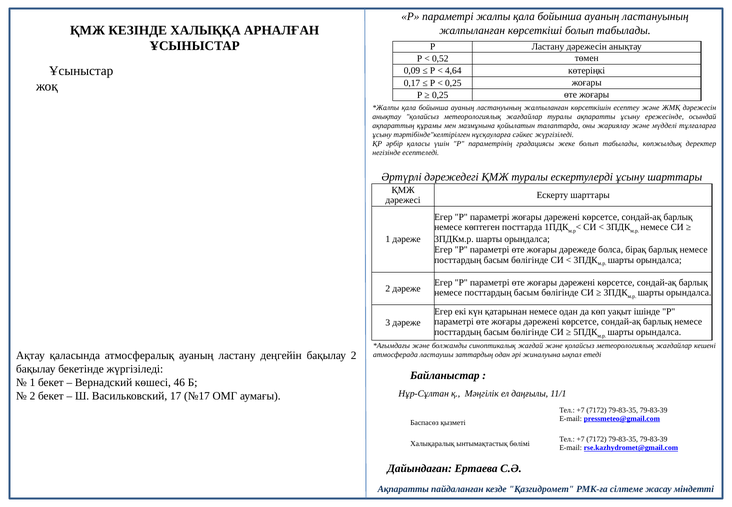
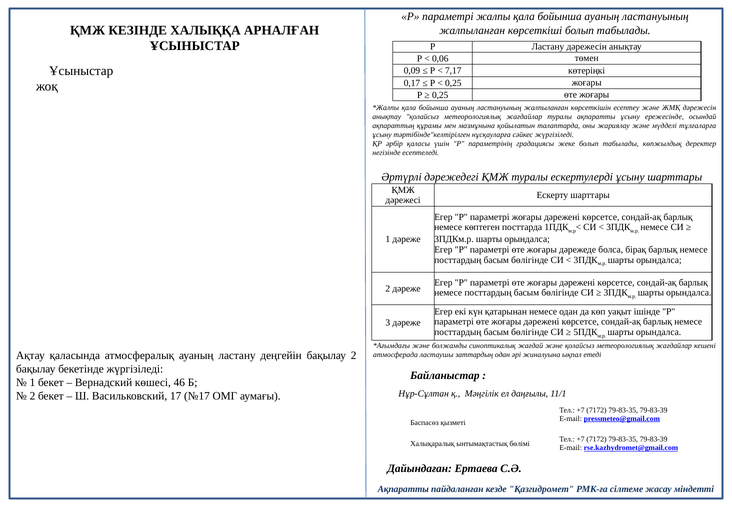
0,52: 0,52 -> 0,06 (440, 59)
4,64: 4,64 -> 7,17 (453, 71)
